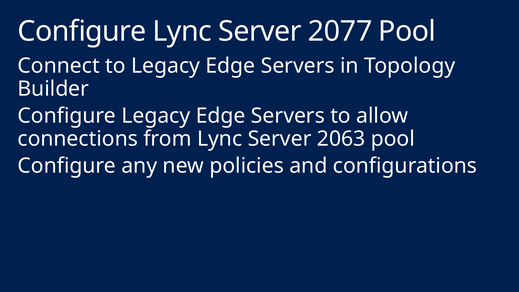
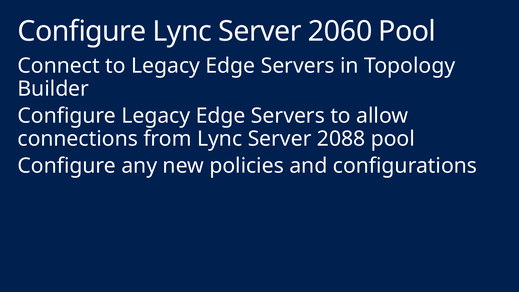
2077: 2077 -> 2060 (340, 31)
2063: 2063 -> 2088 (341, 139)
